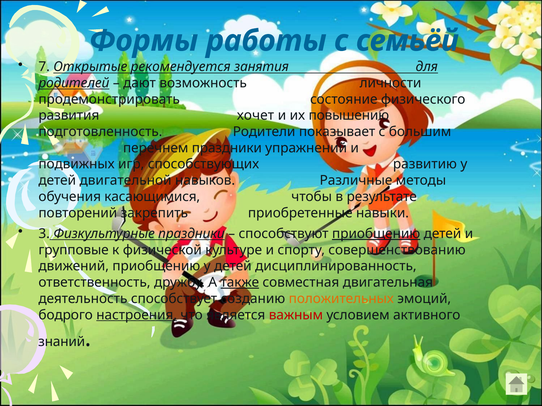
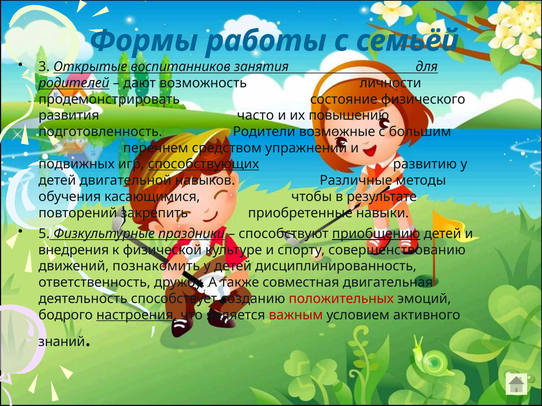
7: 7 -> 3 (44, 67)
рекомендуется: рекомендуется -> воспитанников (181, 67)
хочет: хочет -> часто (255, 116)
показывает: показывает -> возможные (337, 132)
перечнем праздники: праздники -> средством (227, 148)
способствующих underline: none -> present (203, 164)
3: 3 -> 5 (44, 234)
групповые: групповые -> внедрения (74, 250)
движений приобщению: приобщению -> познакомить (156, 266)
также underline: present -> none (240, 283)
положительных colour: orange -> red (341, 299)
